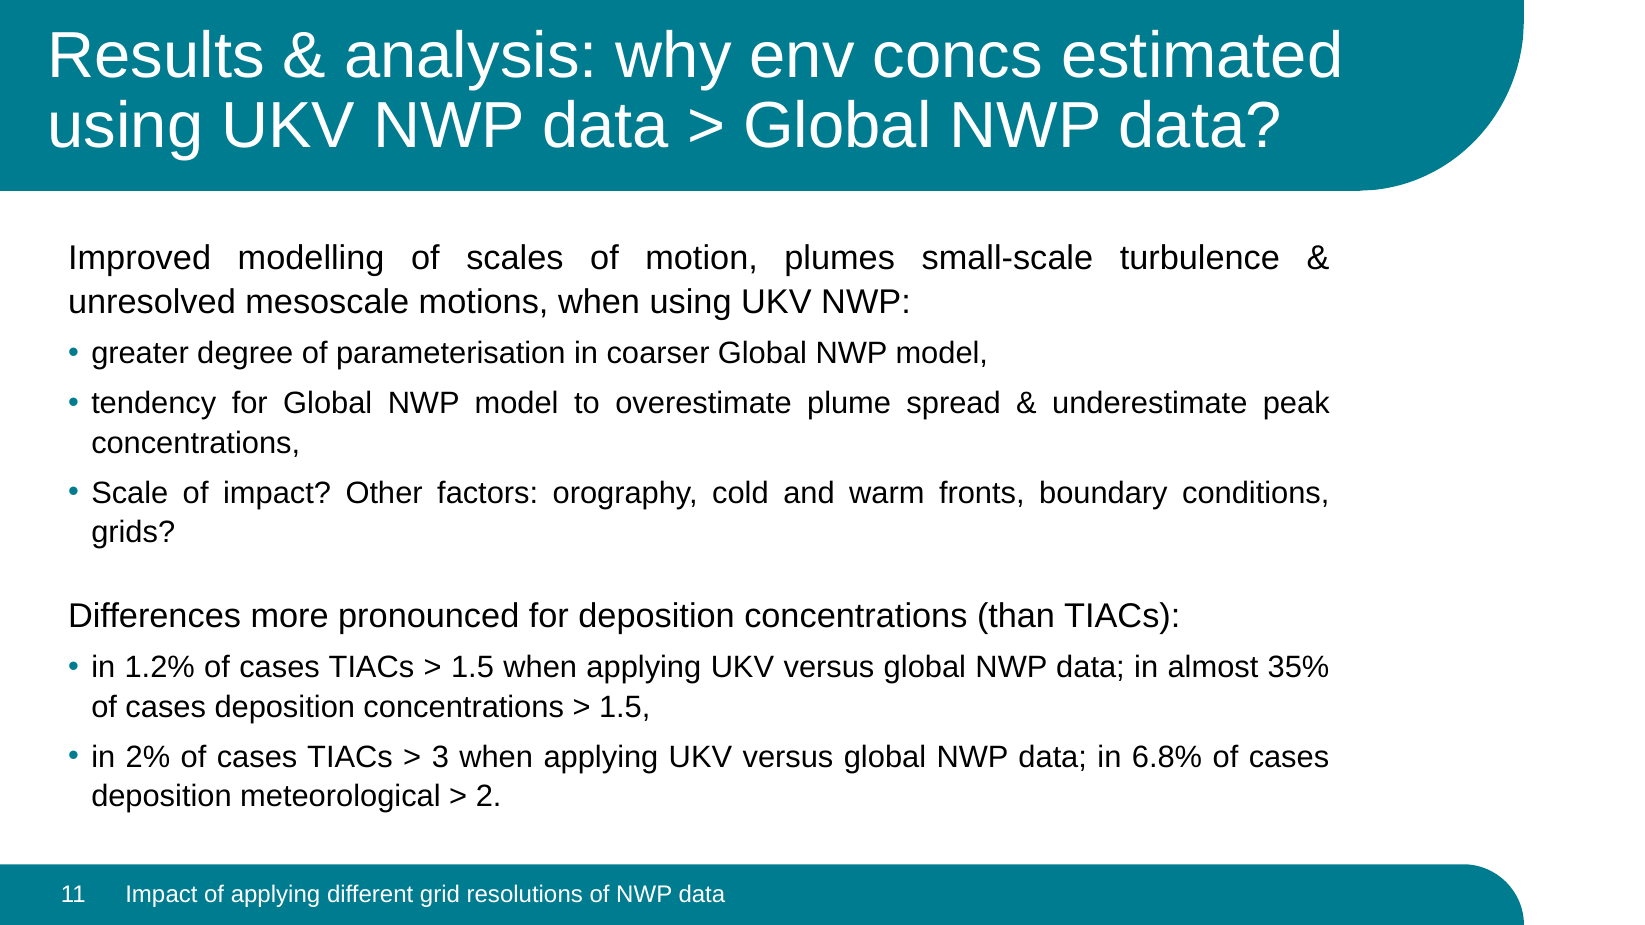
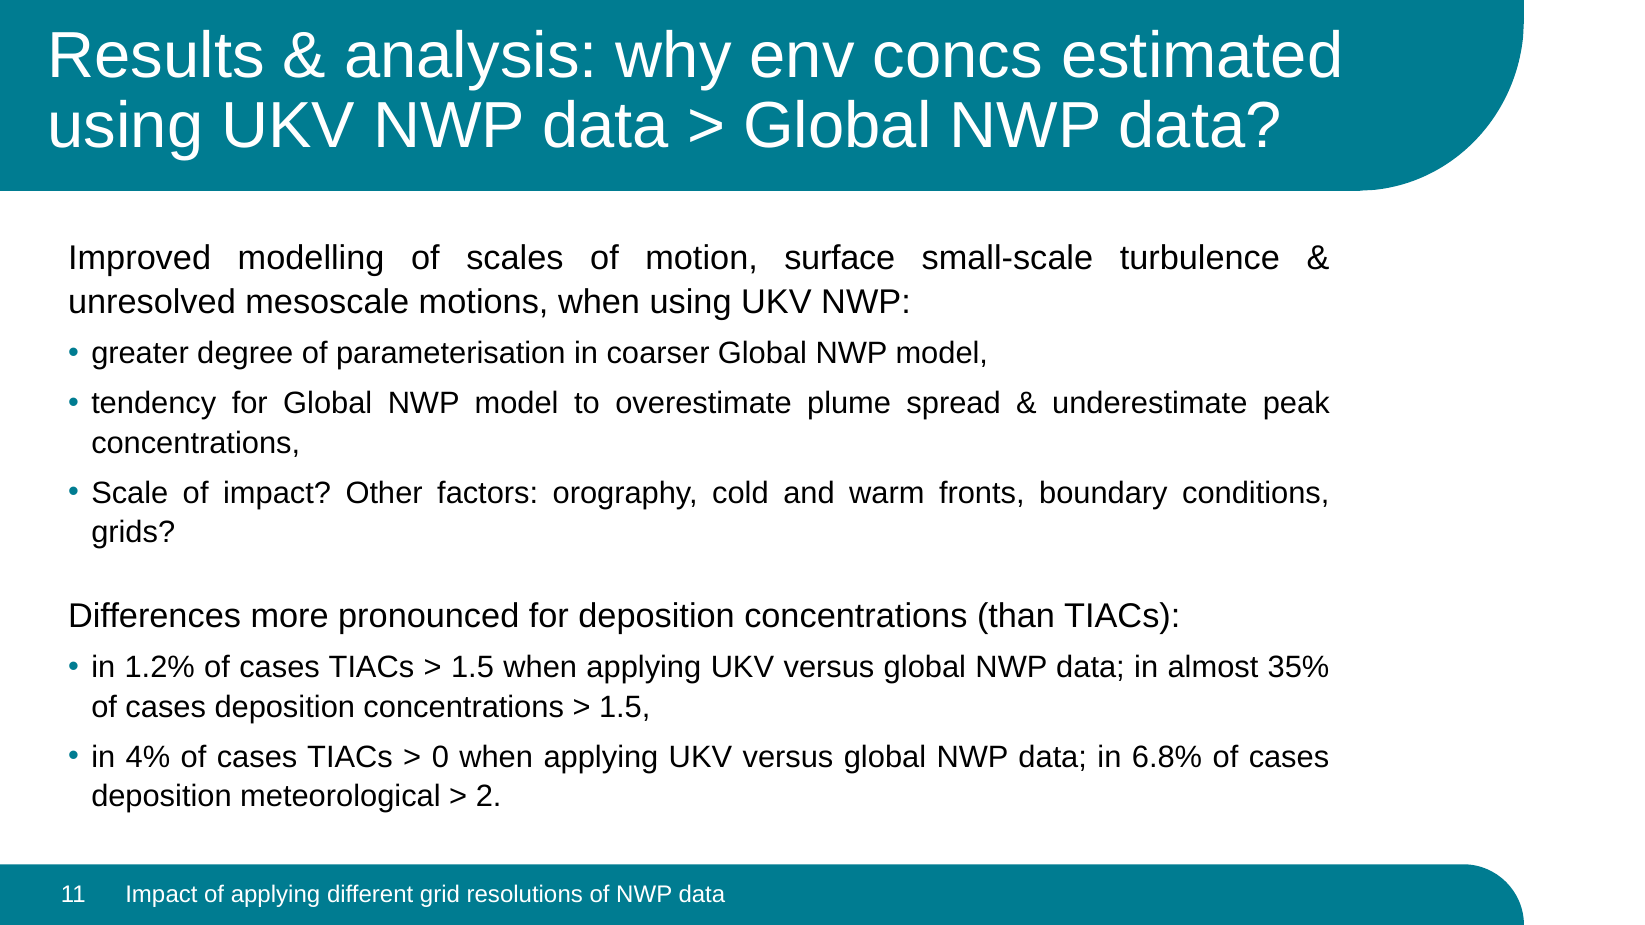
plumes: plumes -> surface (840, 258)
2%: 2% -> 4% (148, 757)
3: 3 -> 0 (440, 757)
